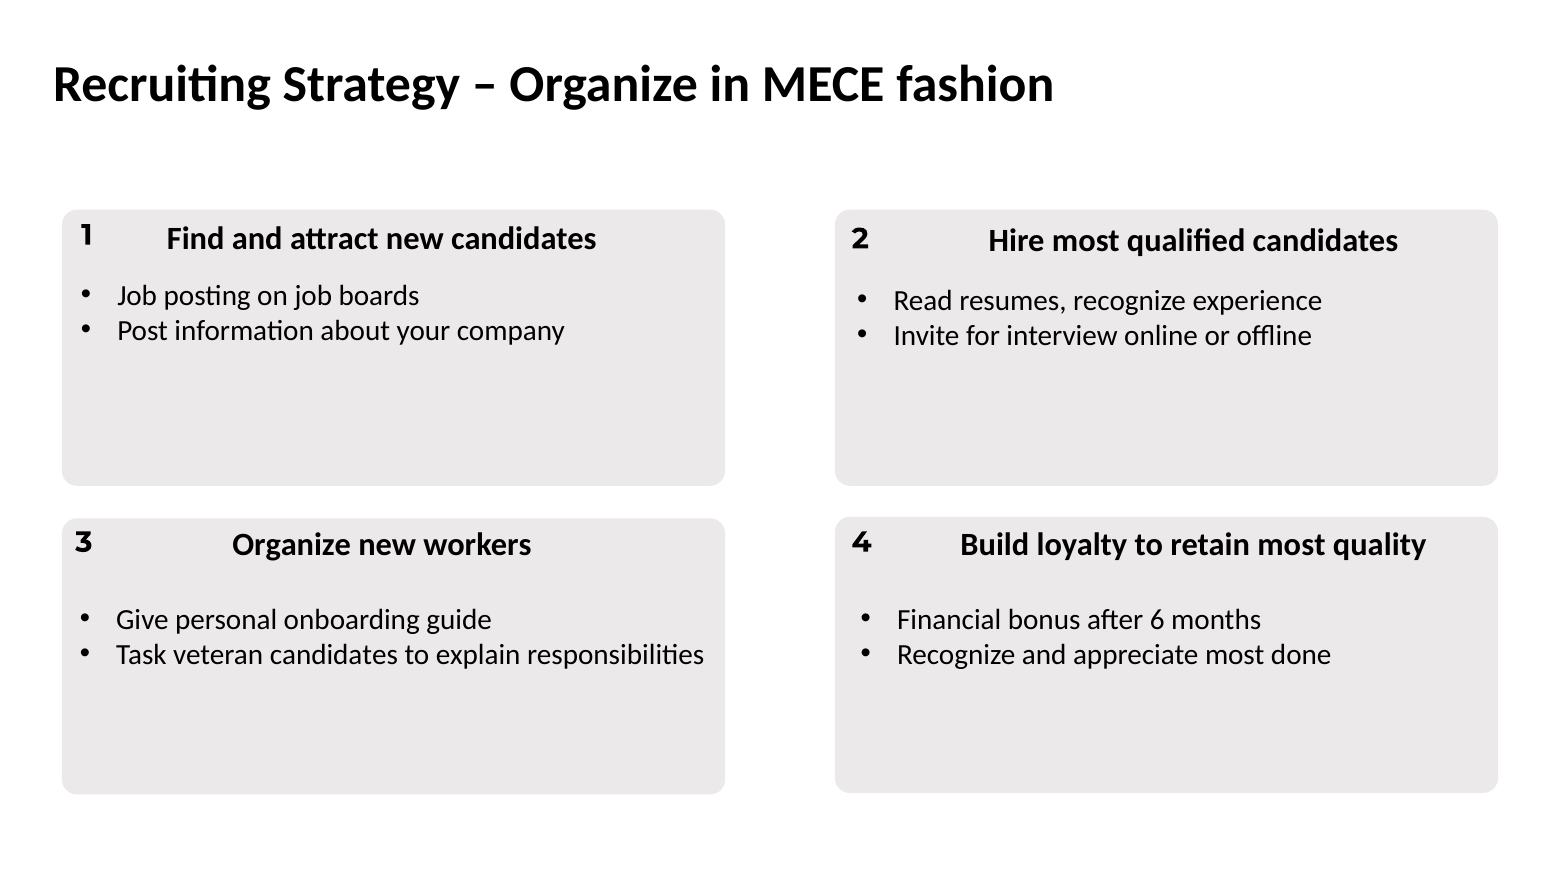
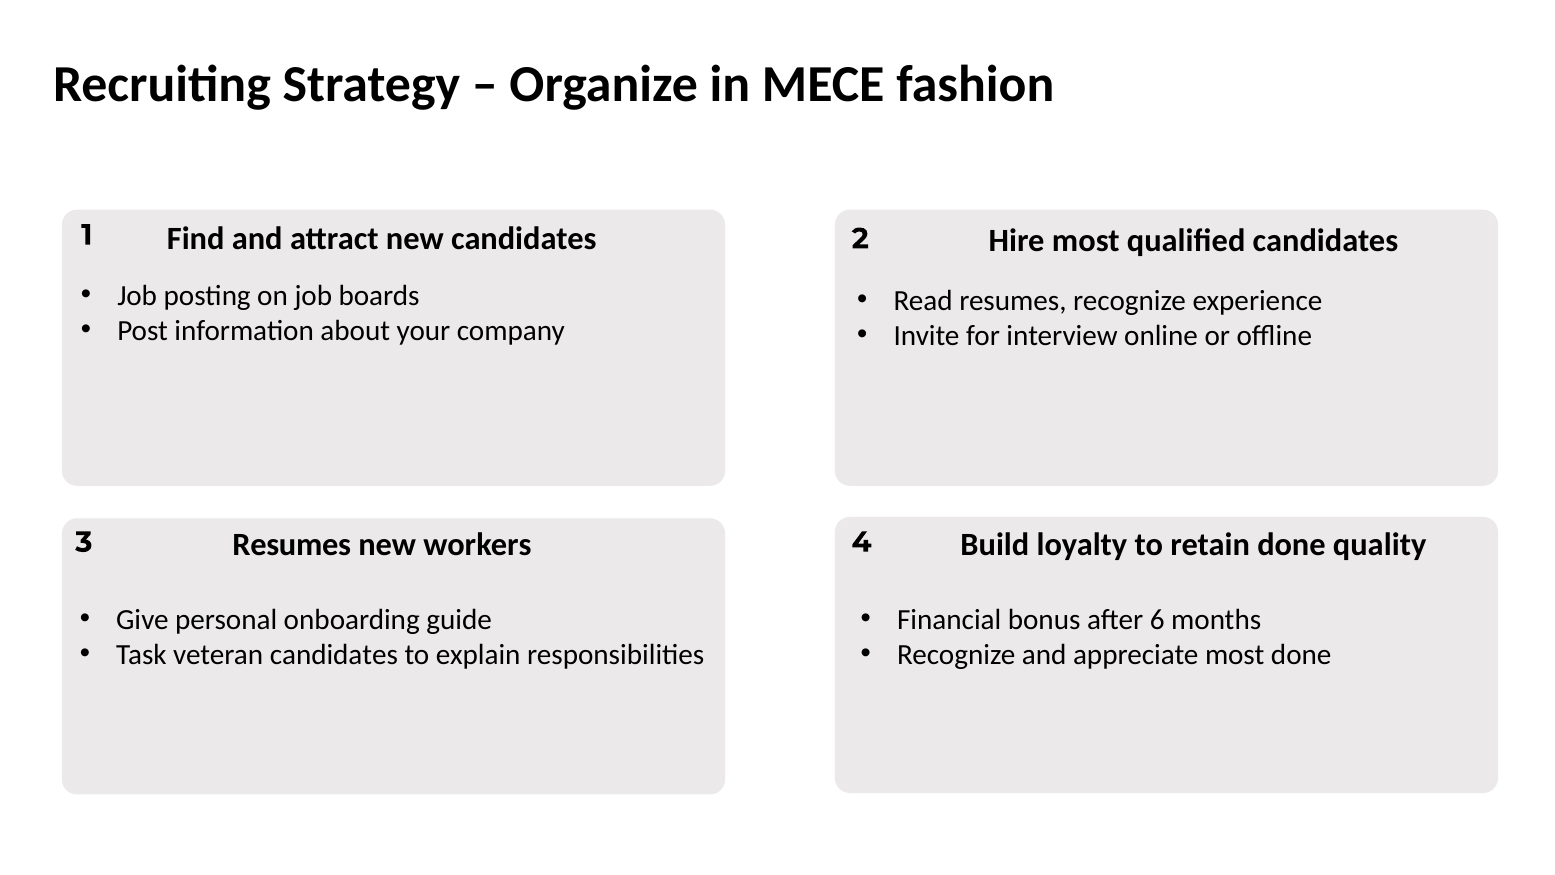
Organize: Organize -> Resumes (292, 544)
retain most: most -> done (1291, 544)
